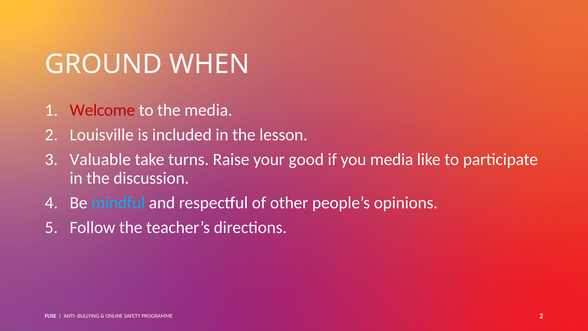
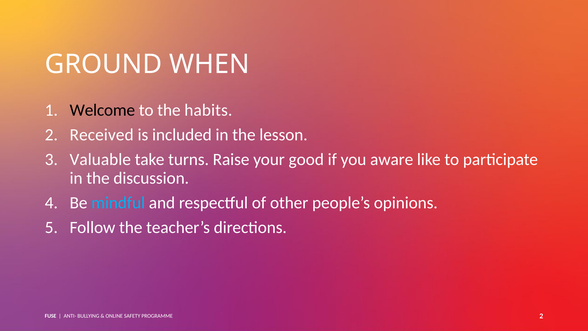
Welcome colour: red -> black (102, 110)
the media: media -> habits (208, 110)
Louisville: Louisville -> Received (102, 135)
you media: media -> aware (392, 159)
